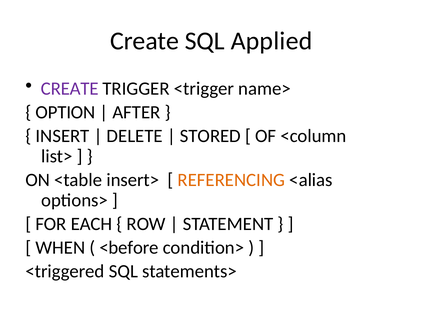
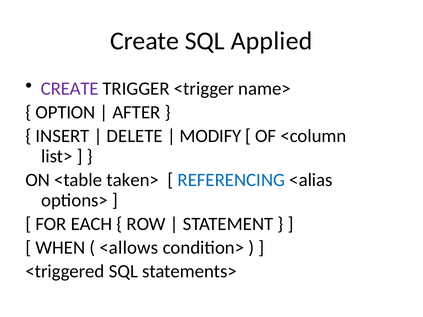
STORED: STORED -> MODIFY (210, 136)
insert>: insert> -> taken> (133, 180)
REFERENCING colour: orange -> blue (231, 180)
<before: <before -> <allows (129, 248)
